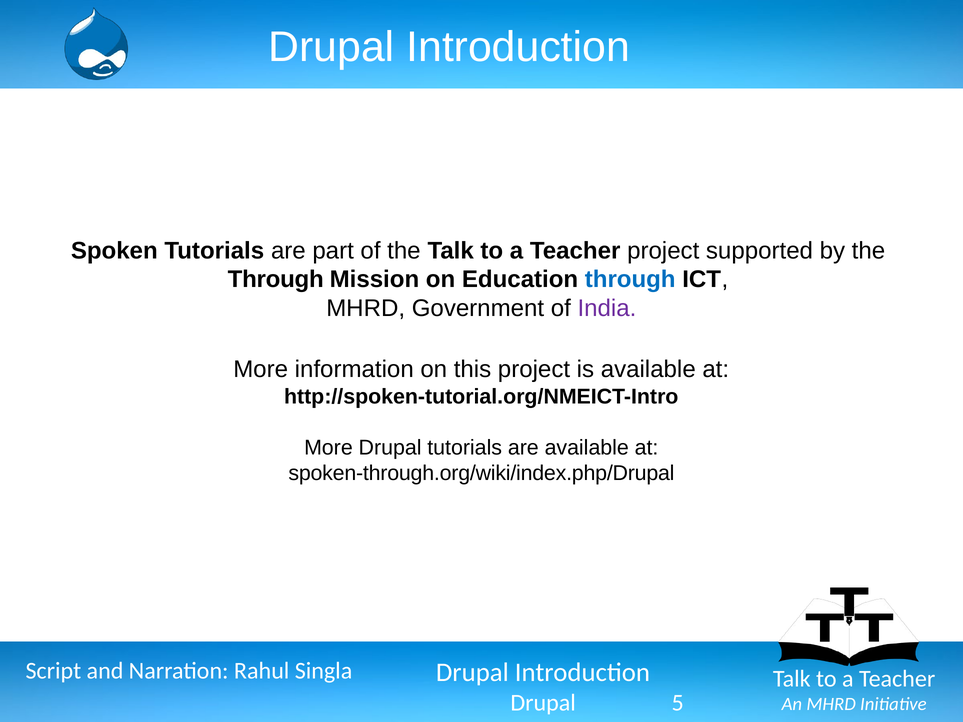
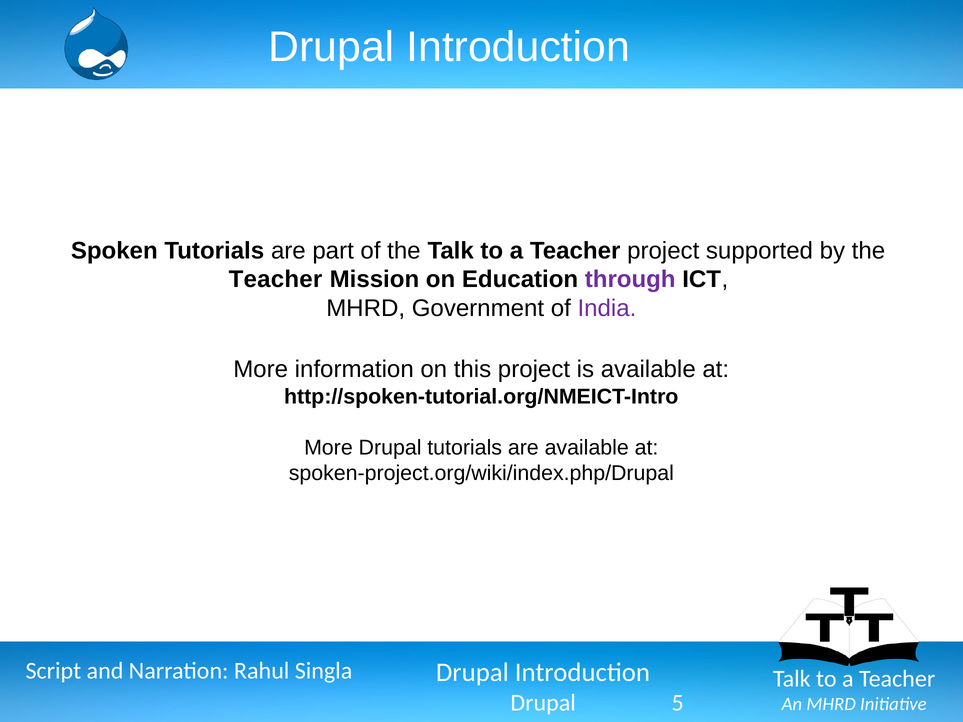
Through: Through -> Teacher (275, 280)
through colour: blue -> purple (630, 280)
spoken-through.org/wiki/index.php/Drupal: spoken-through.org/wiki/index.php/Drupal -> spoken-project.org/wiki/index.php/Drupal (481, 474)
